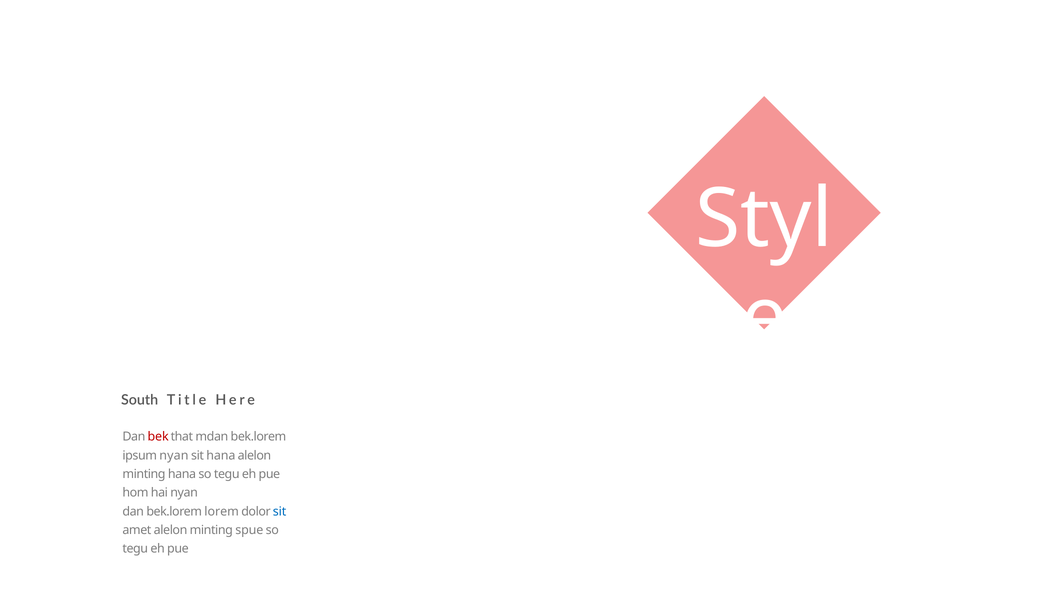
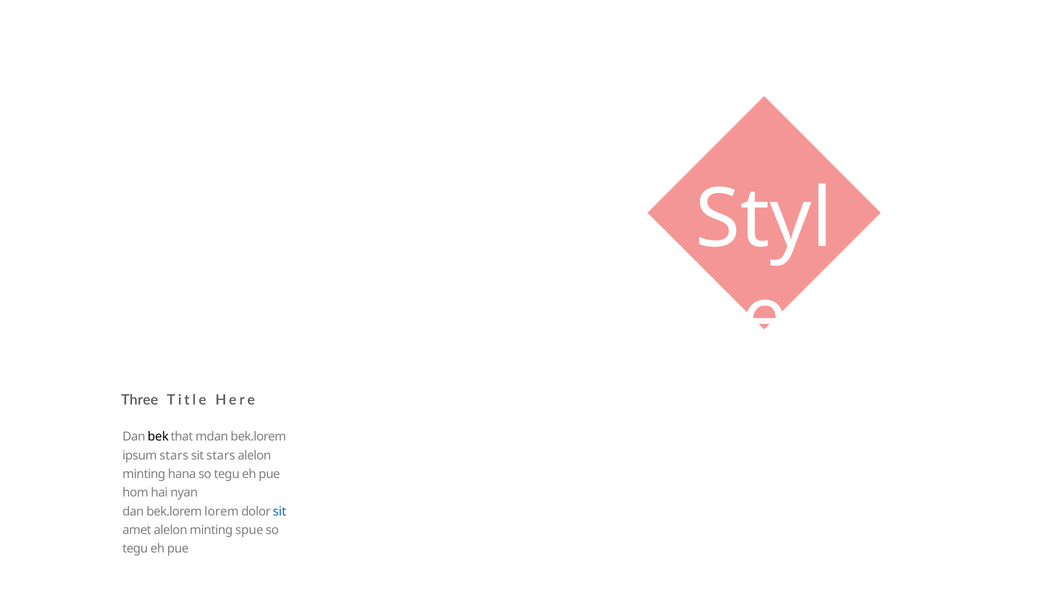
South: South -> Three (140, 400)
bek colour: red -> black (158, 437)
ipsum nyan: nyan -> stars (174, 455)
sit hana: hana -> stars (221, 455)
